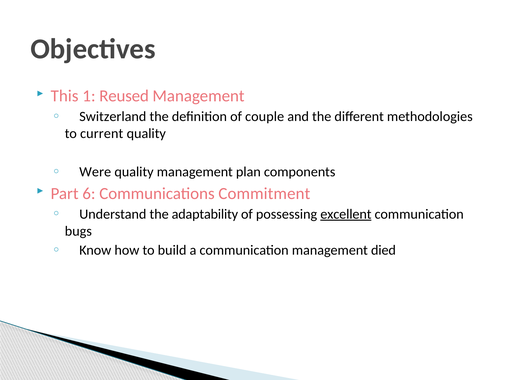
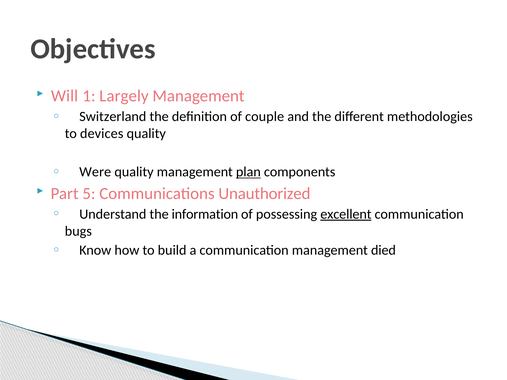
This: This -> Will (65, 96)
Reused: Reused -> Largely (124, 96)
current: current -> devices (102, 134)
plan underline: none -> present (248, 172)
6: 6 -> 5 (89, 194)
Commitment: Commitment -> Unauthorized (264, 194)
adaptability: adaptability -> information (205, 214)
